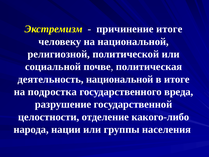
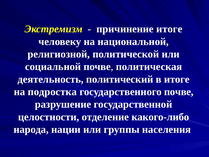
деятельность национальной: национальной -> политический (120, 79)
государственного вреда: вреда -> почве (179, 92)
